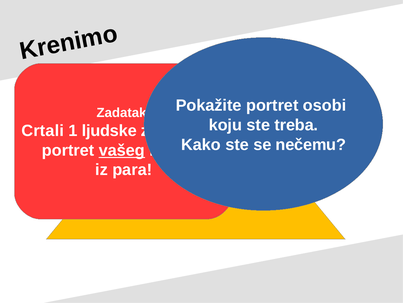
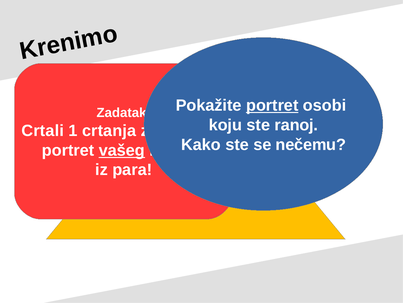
portret underline: none -> present (272, 105)
treba: treba -> ranoj (296, 125)
ljudske: ljudske -> crtanja (109, 131)
